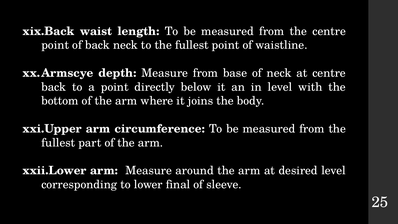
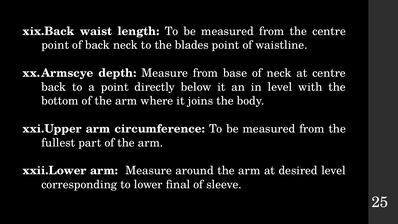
to the fullest: fullest -> blades (192, 45)
